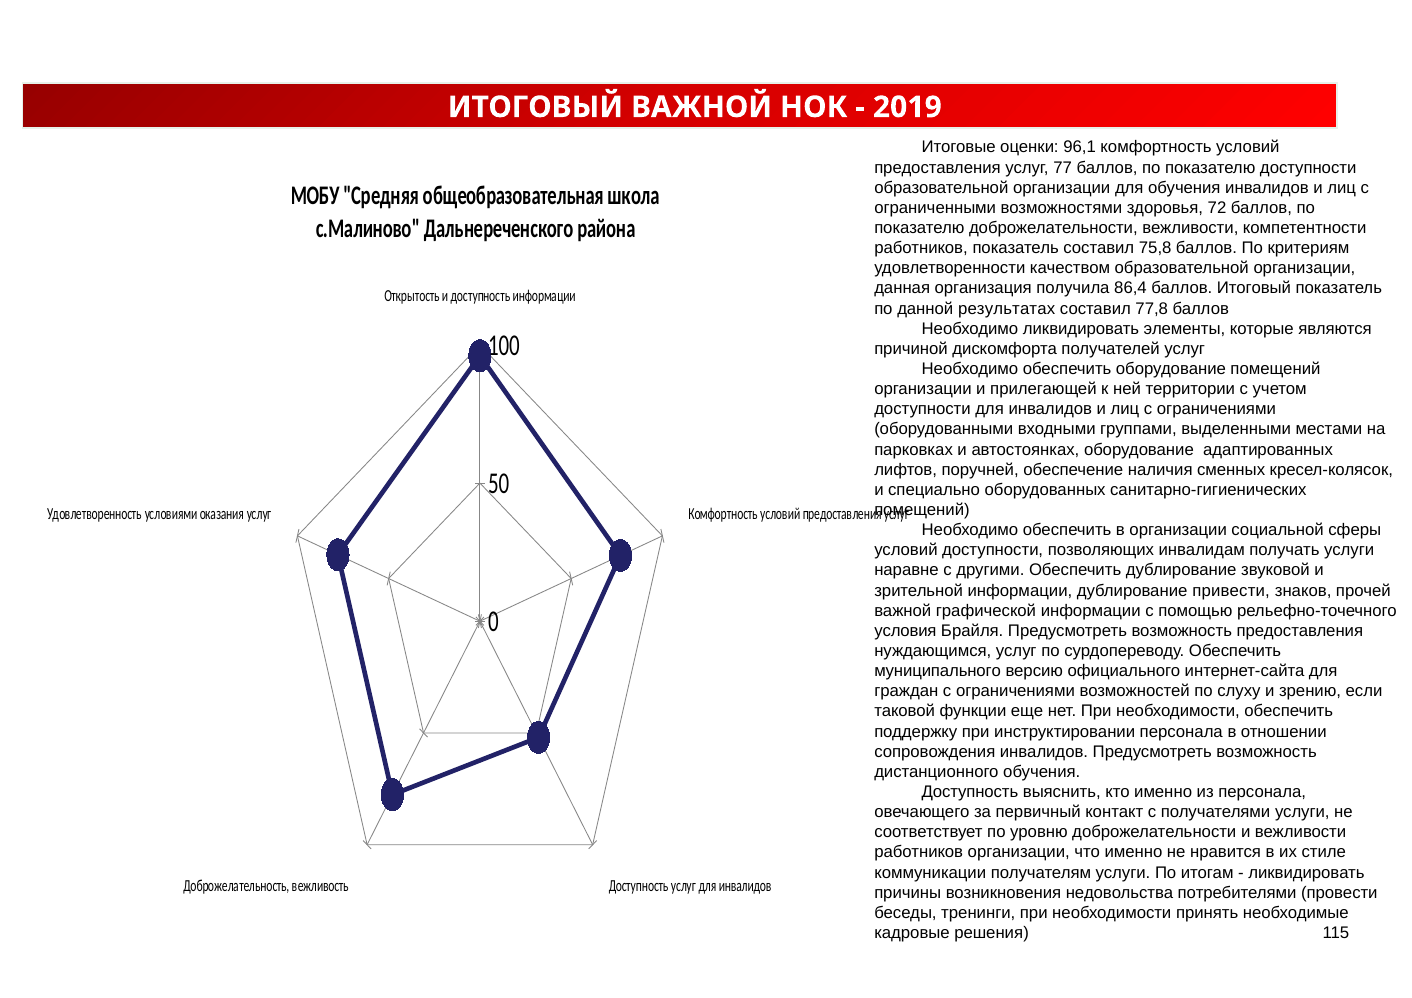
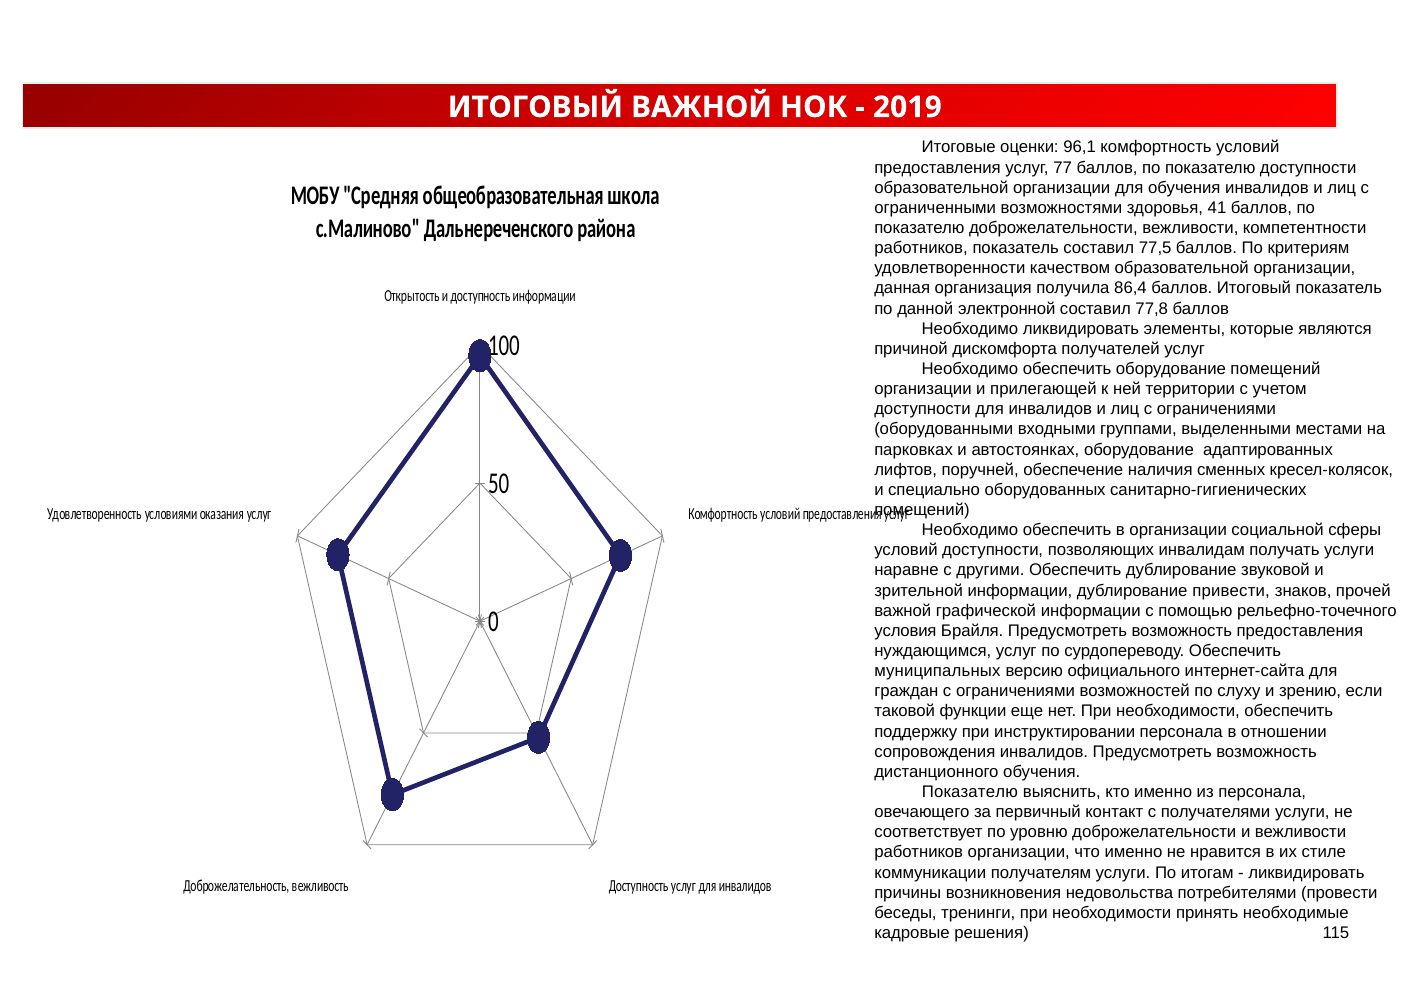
72: 72 -> 41 (1217, 208)
75,8: 75,8 -> 77,5 (1155, 248)
результатах: результатах -> электронной (1007, 309)
муниципального: муниципального -> муниципальных (937, 671)
Доступность: Доступность -> Показателю (970, 792)
